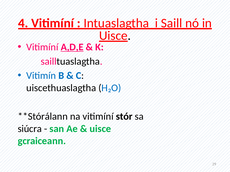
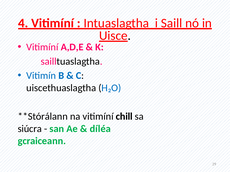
A,D,E underline: present -> none (72, 47)
stór: stór -> chill (124, 117)
uisce: uisce -> díléa (100, 129)
